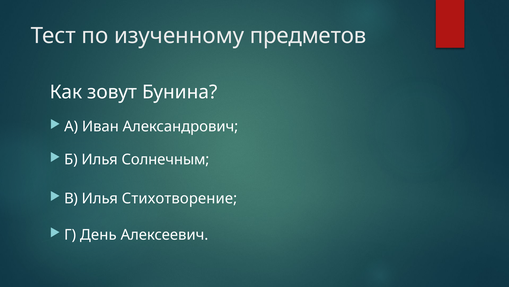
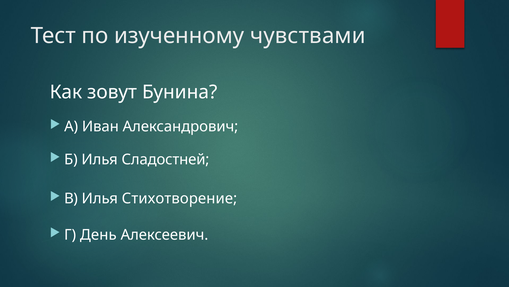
предметов: предметов -> чувствами (308, 36)
Солнечным: Солнечным -> Сладостней (165, 159)
